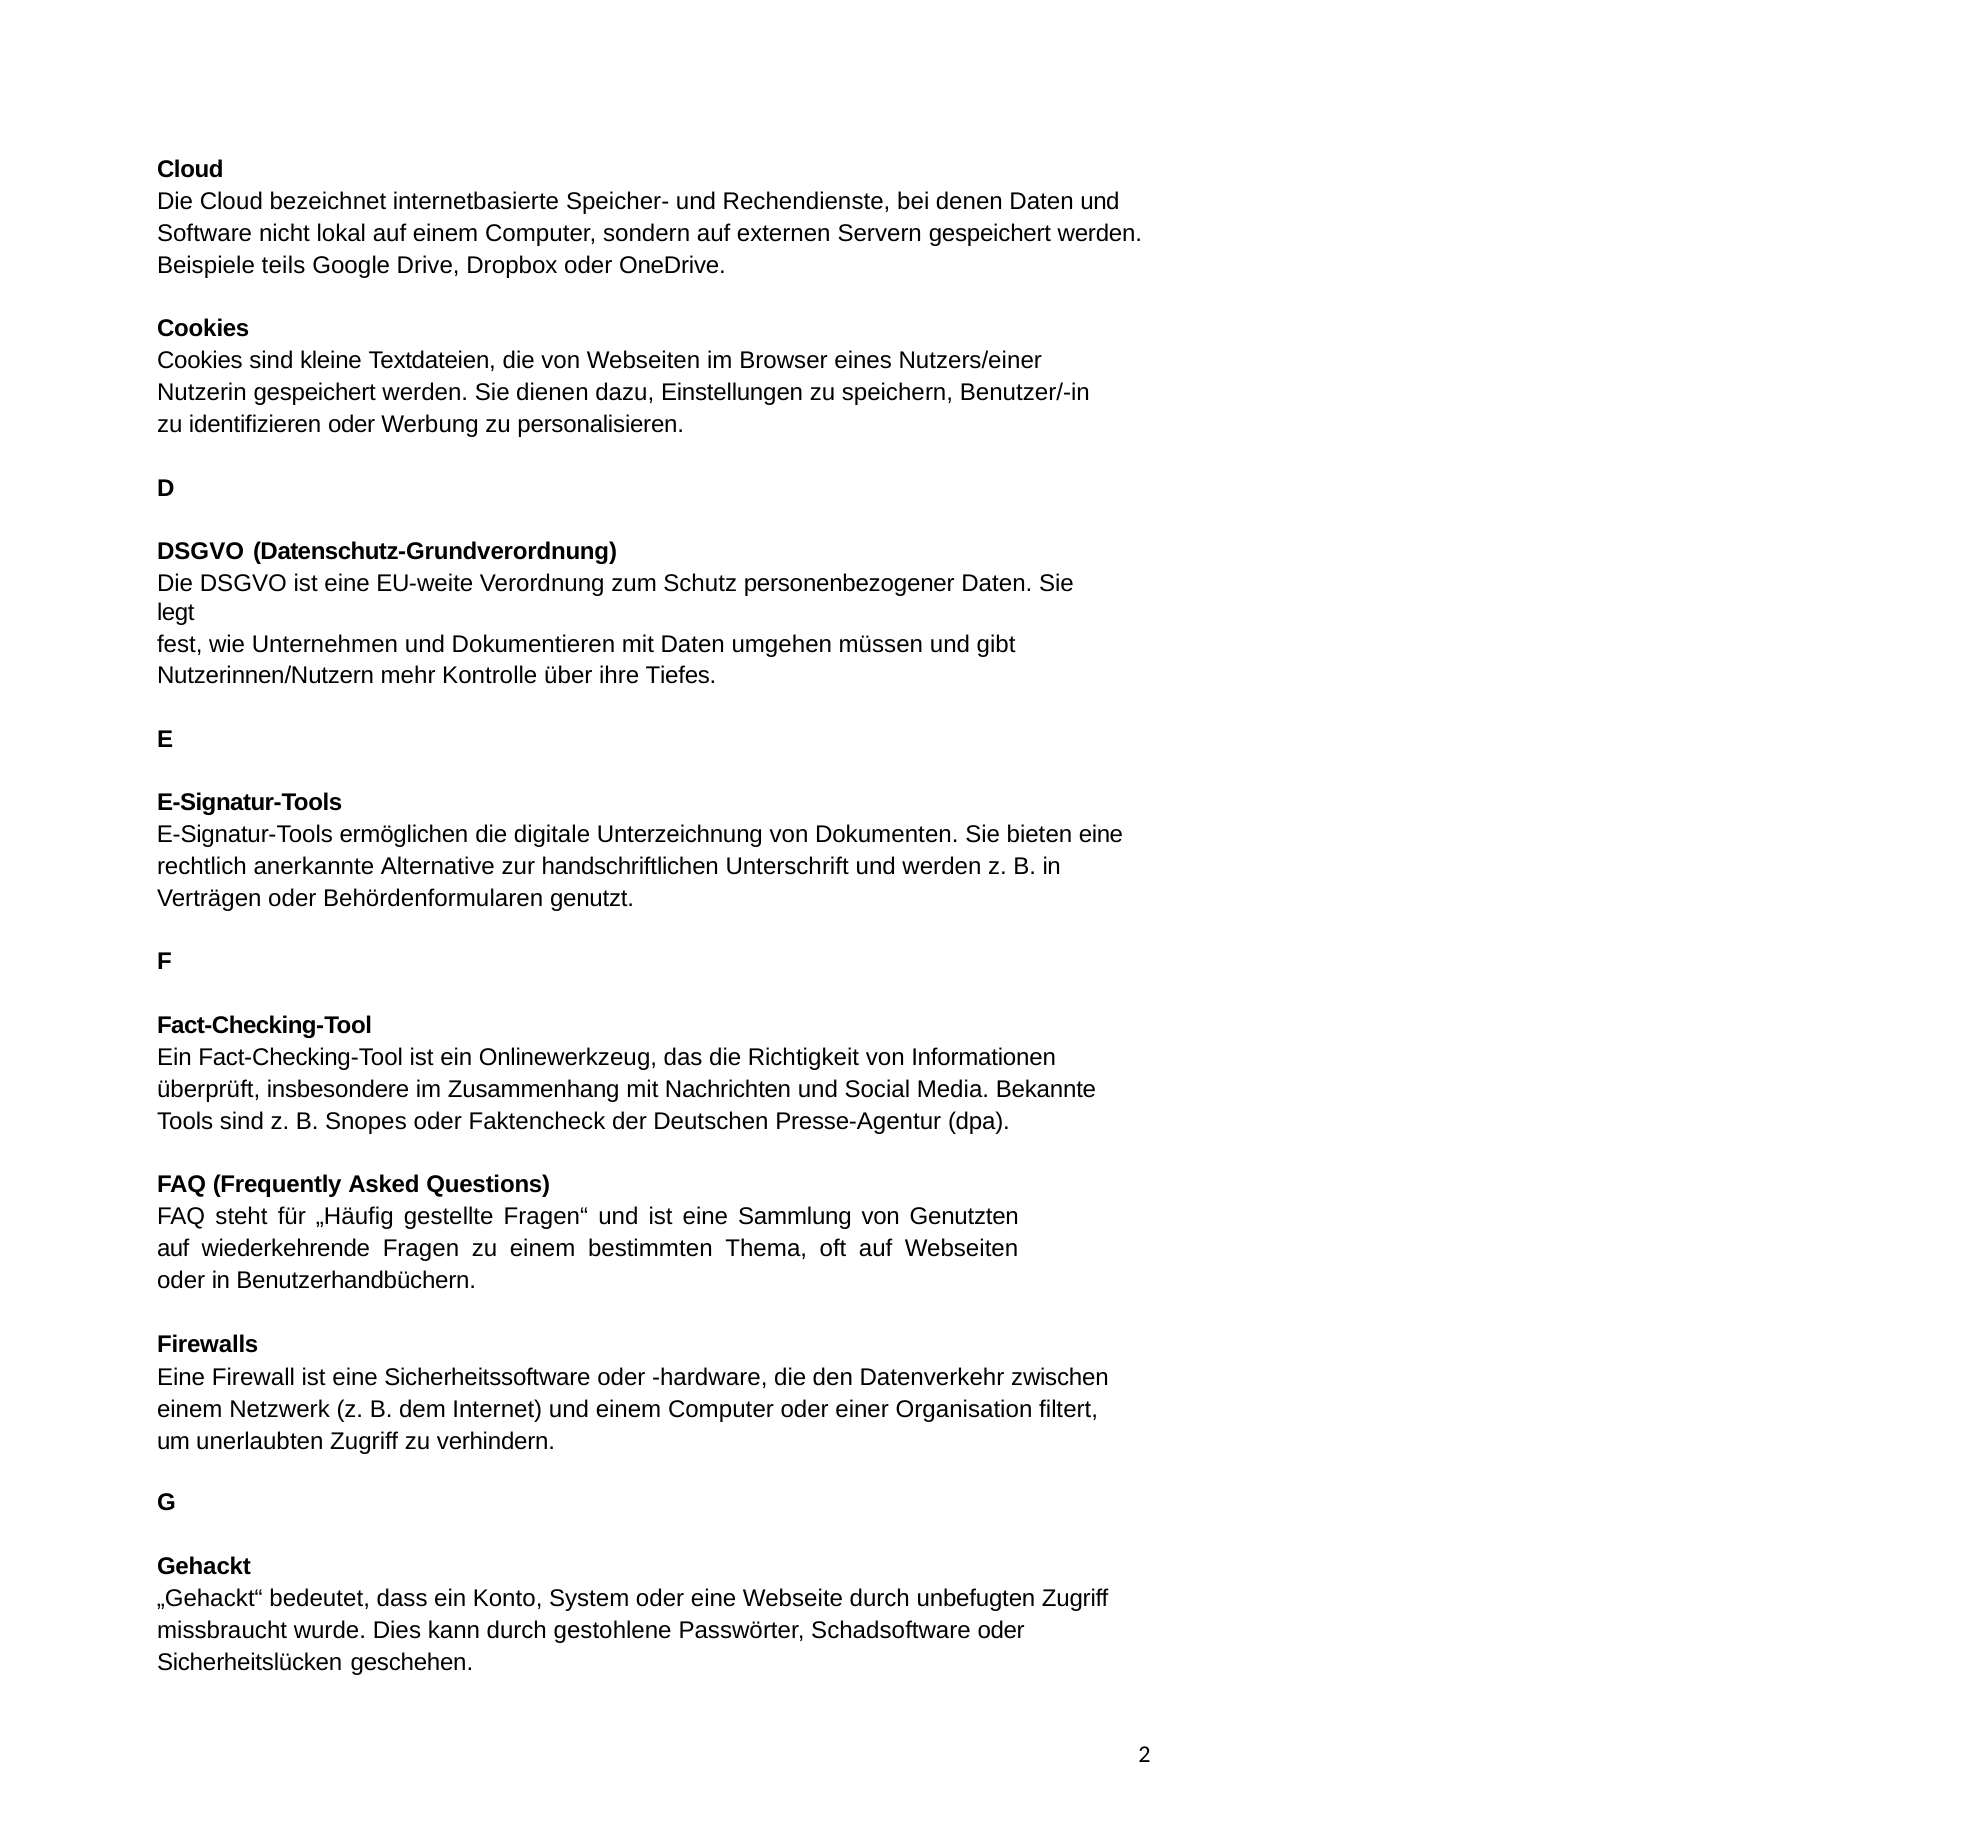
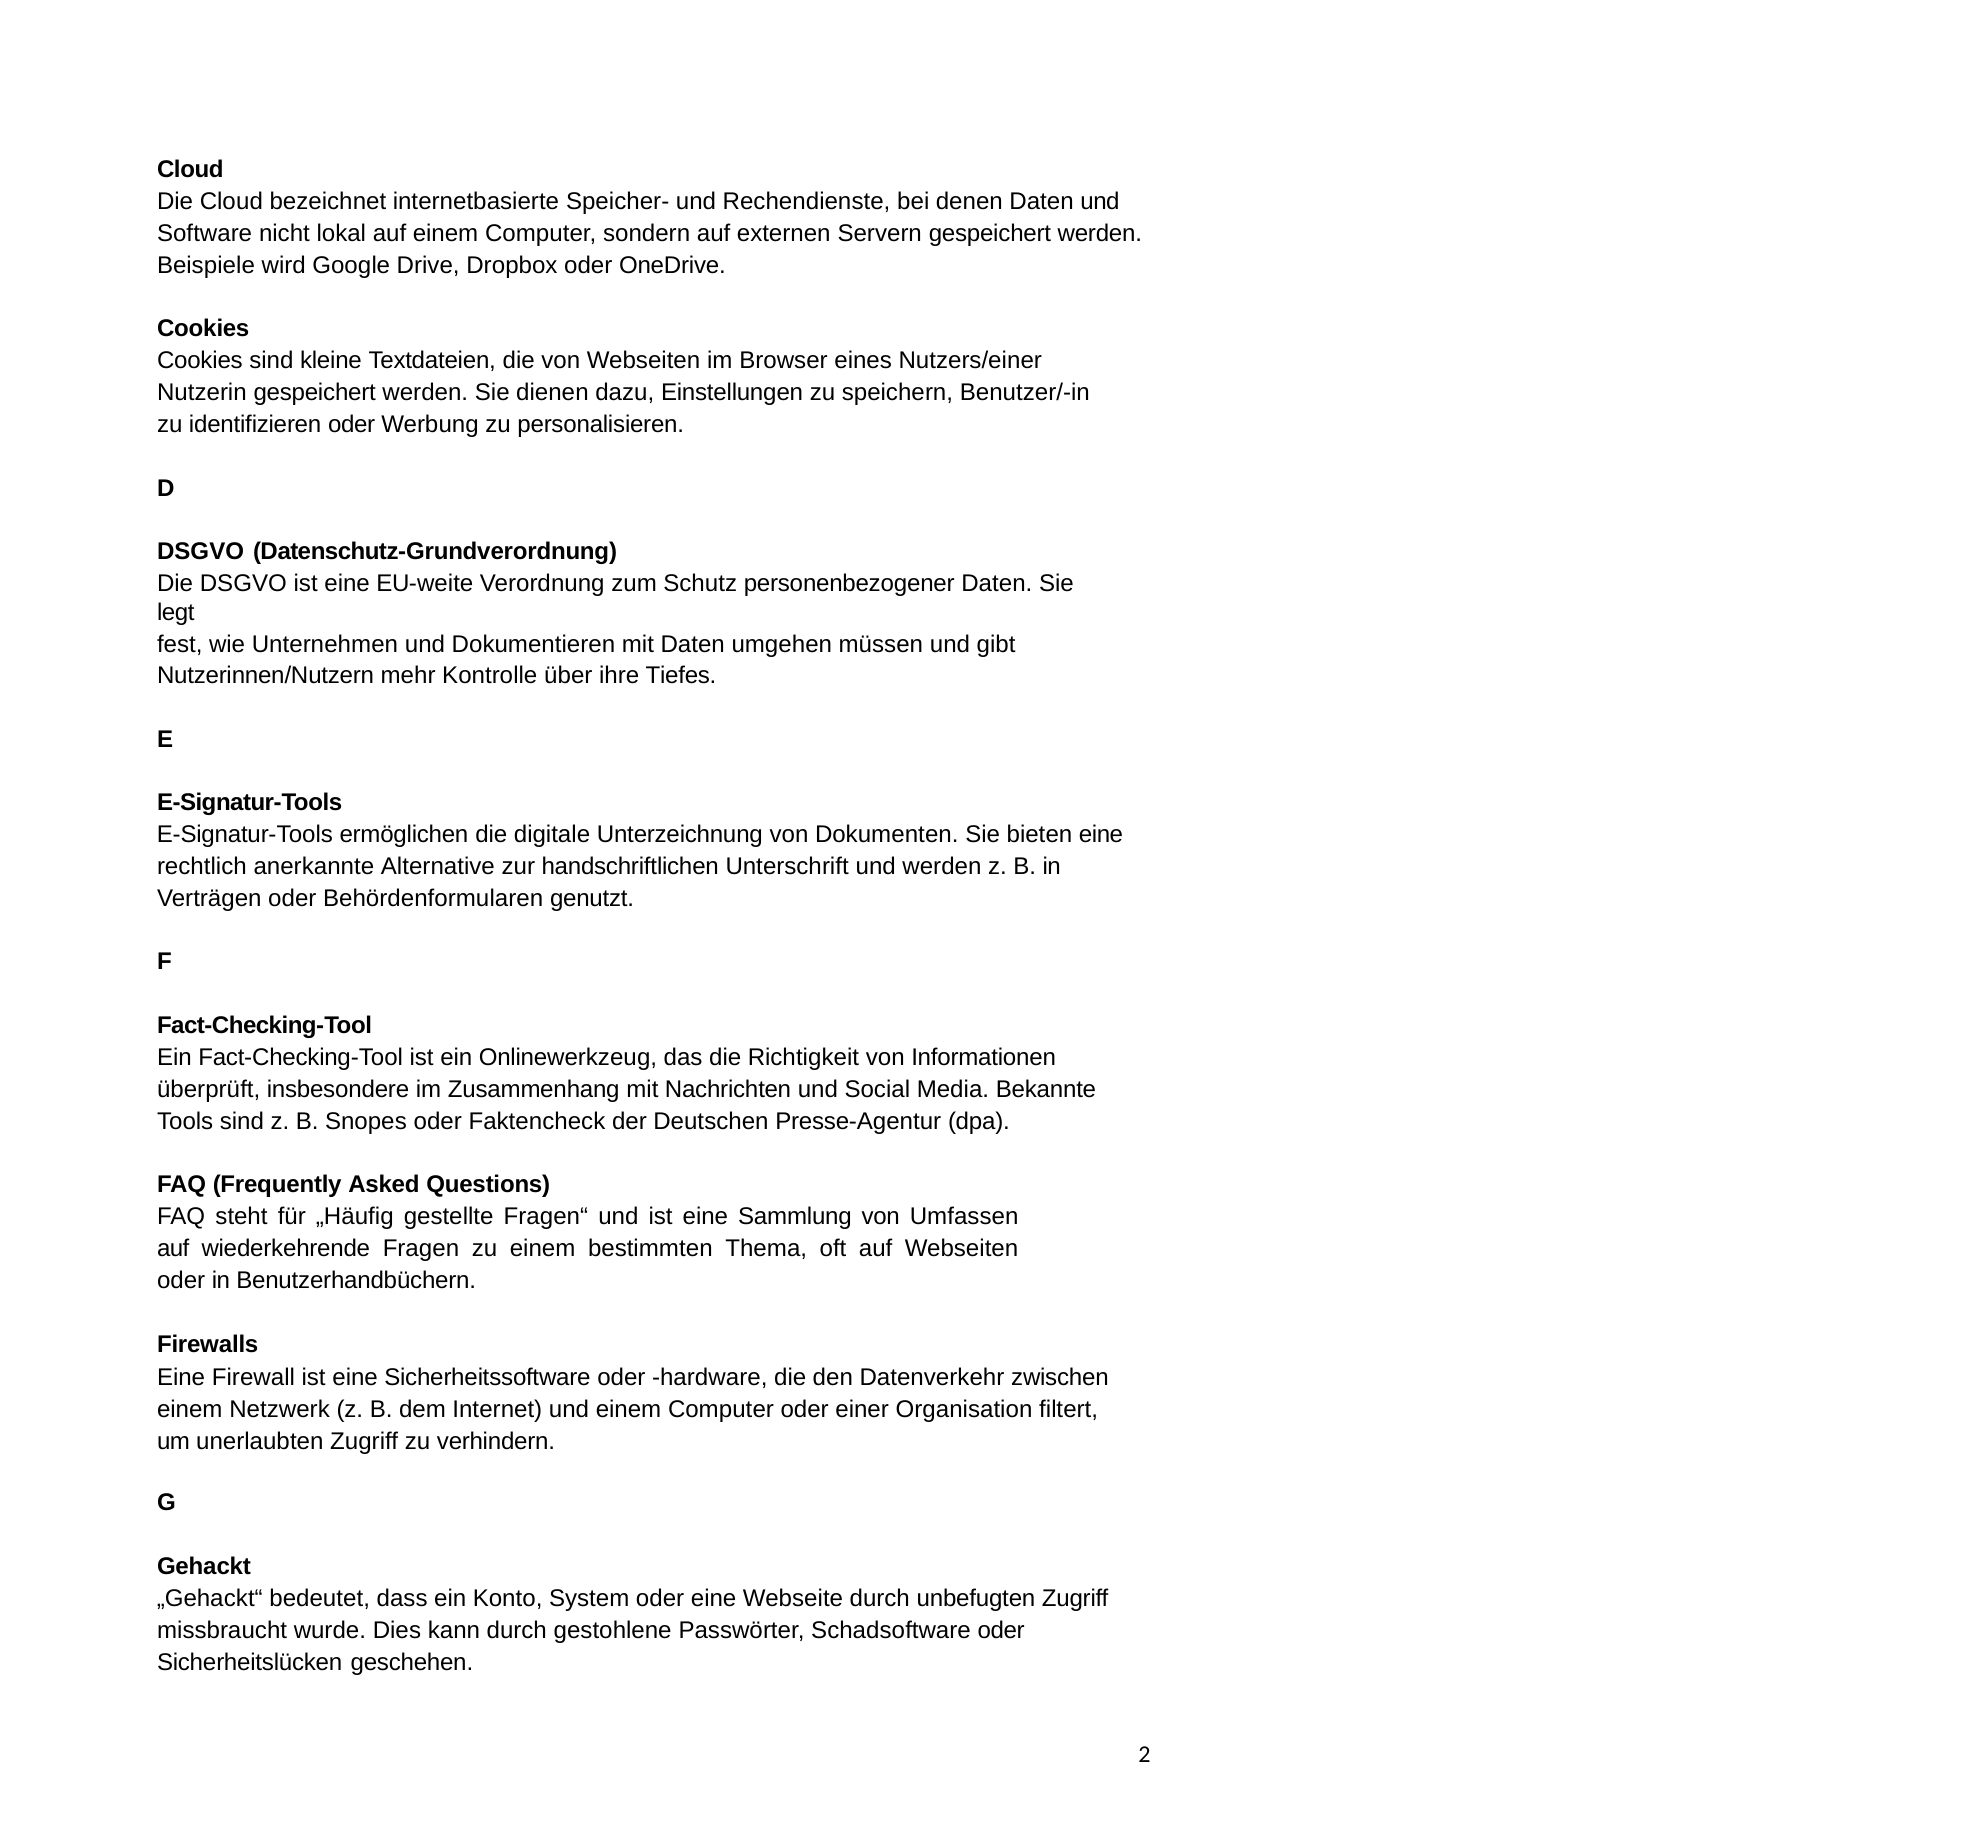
teils: teils -> wird (284, 265)
Genutzten: Genutzten -> Umfassen (964, 1217)
